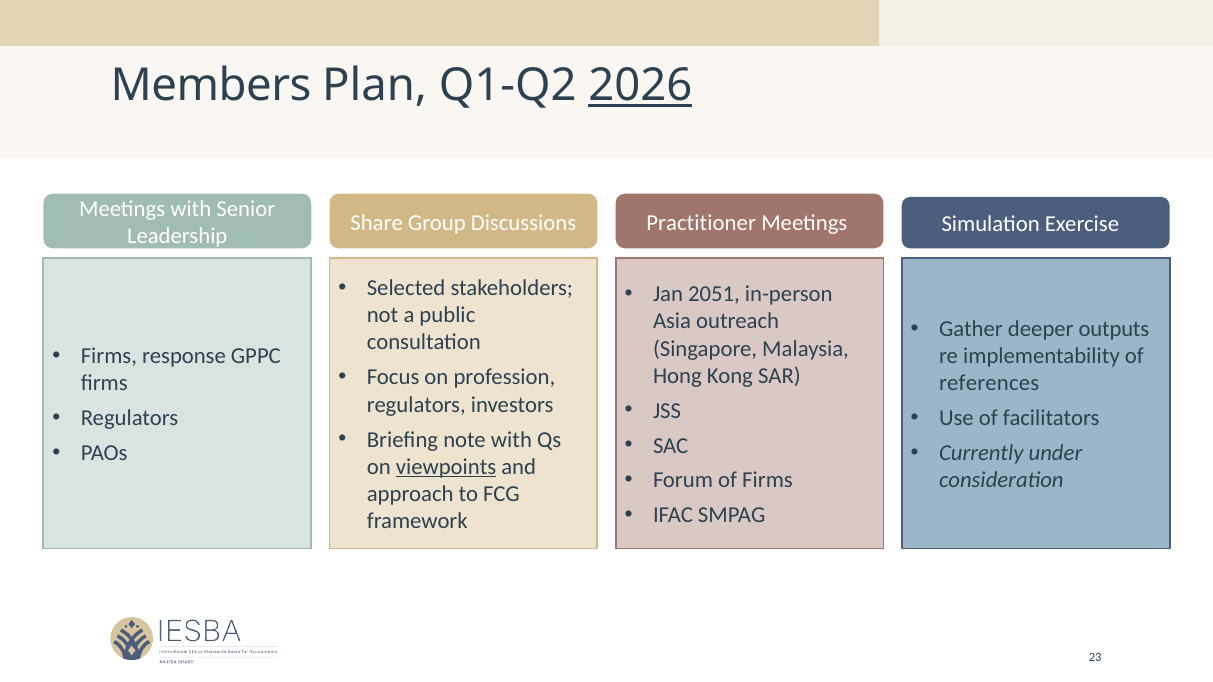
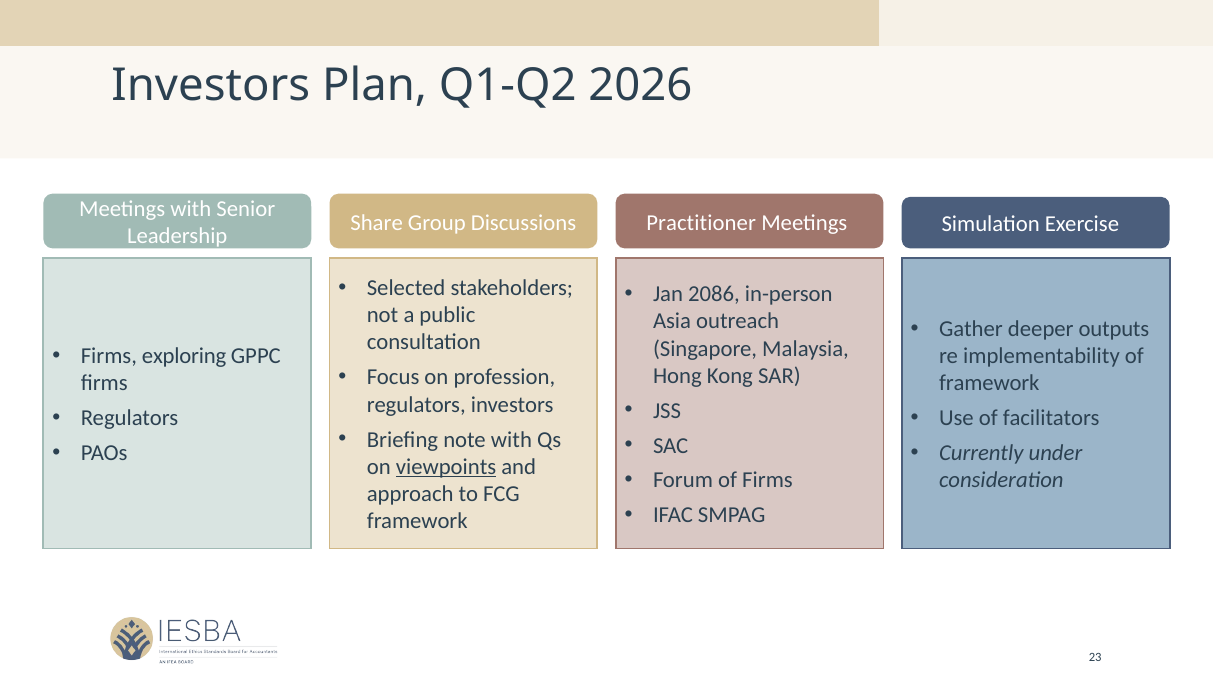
Members: Members -> Investors (211, 86)
2026 underline: present -> none (640, 86)
2051: 2051 -> 2086 (714, 294)
response: response -> exploring (184, 356)
references: references -> framework (989, 384)
